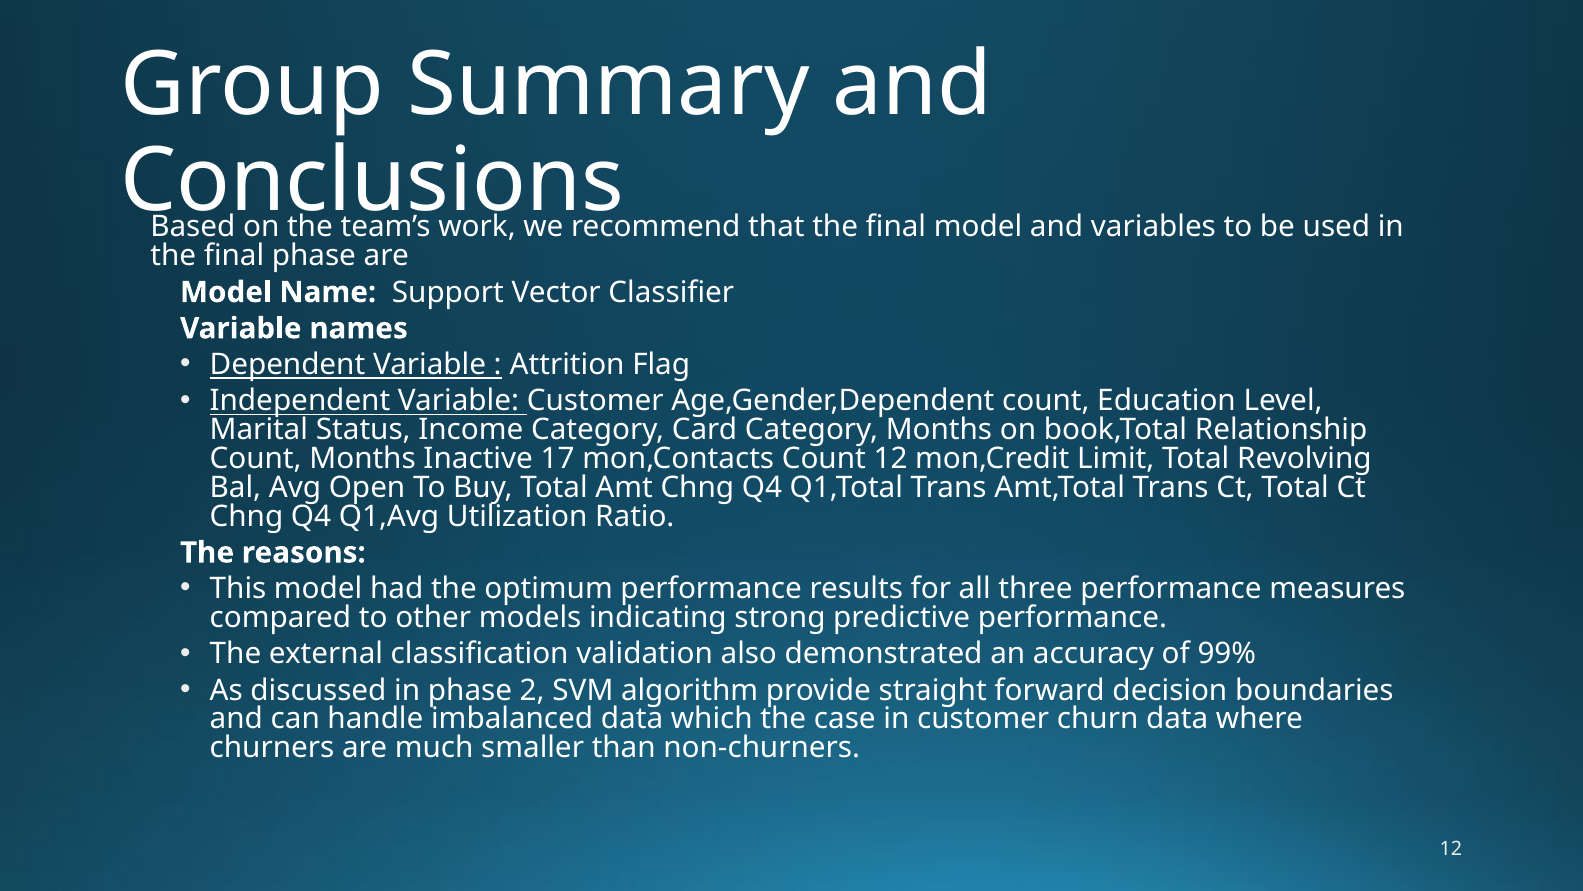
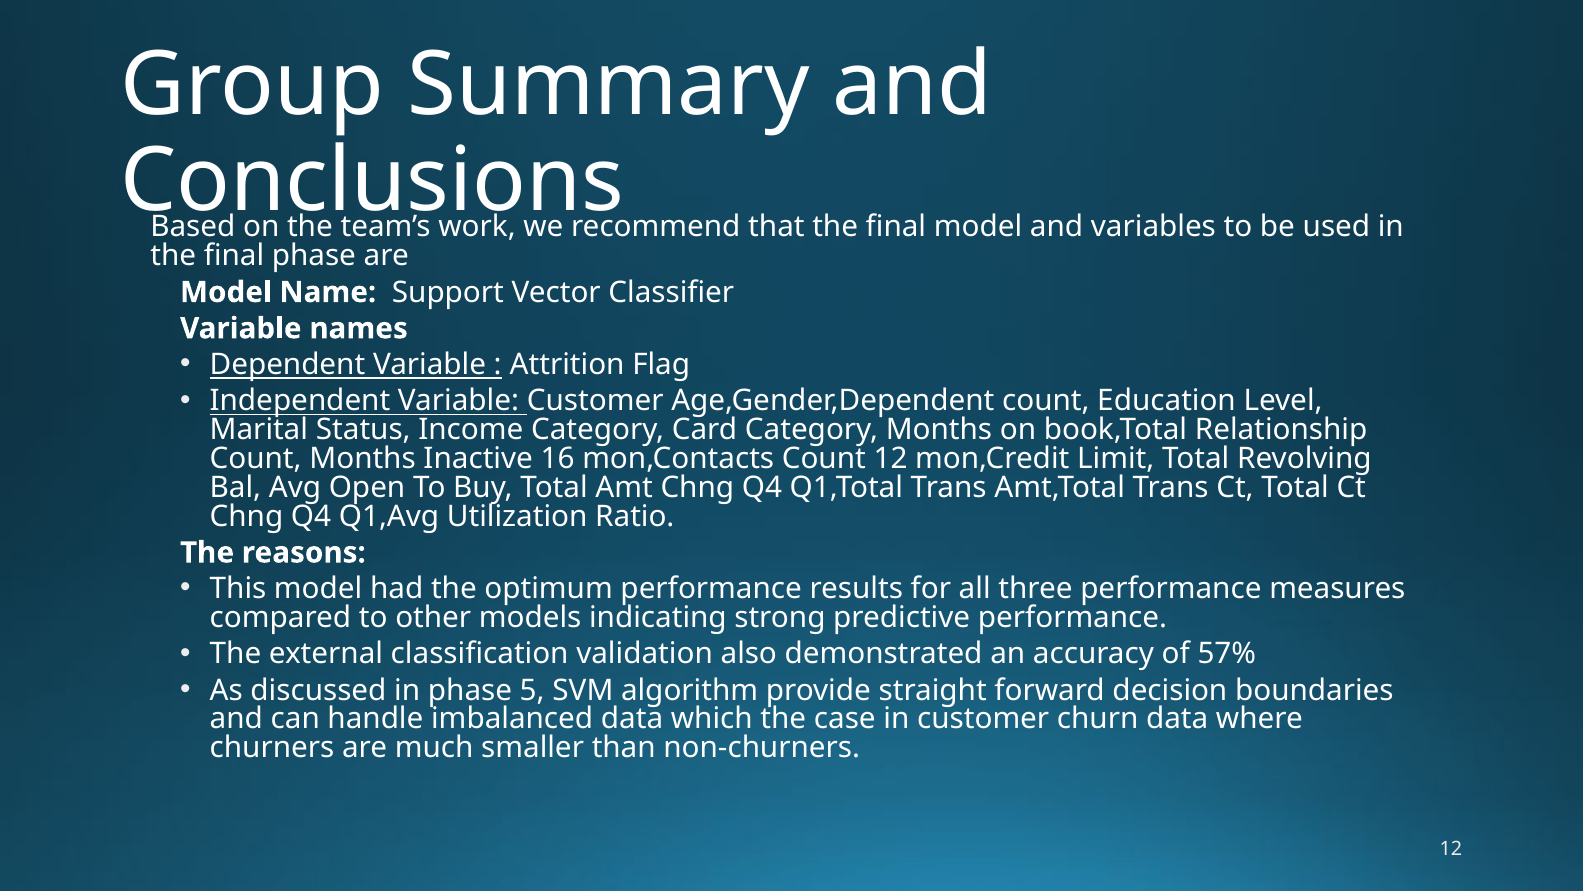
17: 17 -> 16 (558, 458)
99%: 99% -> 57% (1227, 654)
2: 2 -> 5 (532, 690)
